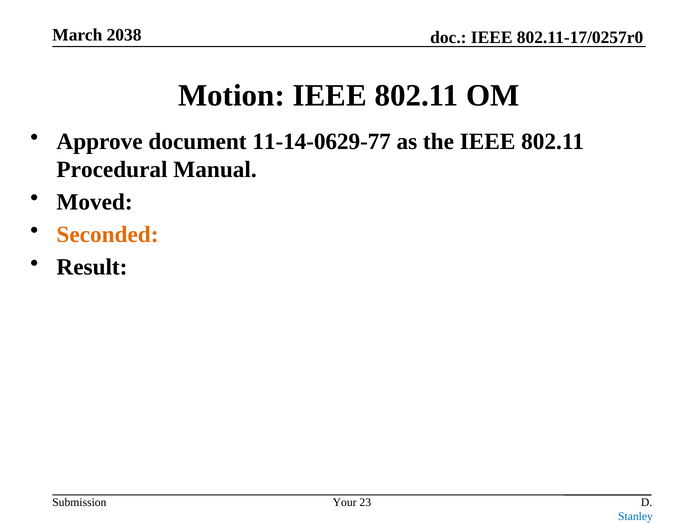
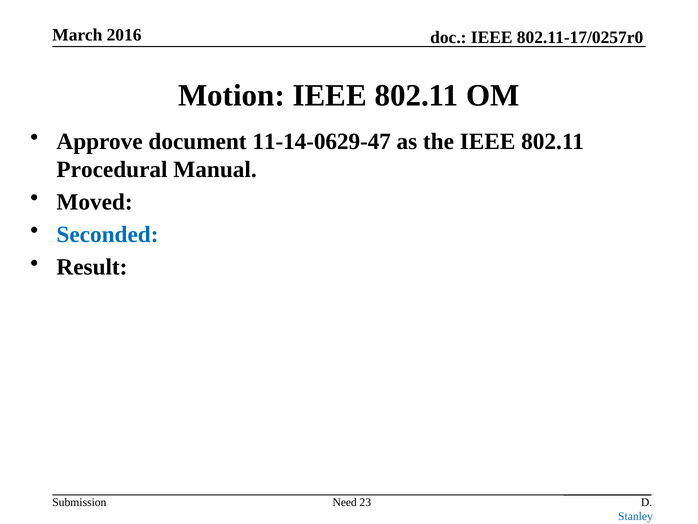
2038: 2038 -> 2016 (124, 35)
11-14-0629-77: 11-14-0629-77 -> 11-14-0629-47 (322, 141)
Seconded colour: orange -> blue (108, 234)
Your: Your -> Need (345, 502)
